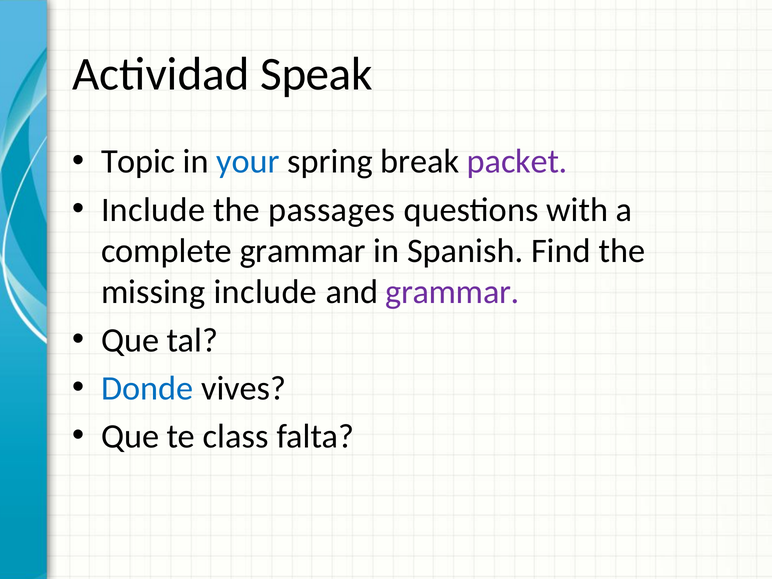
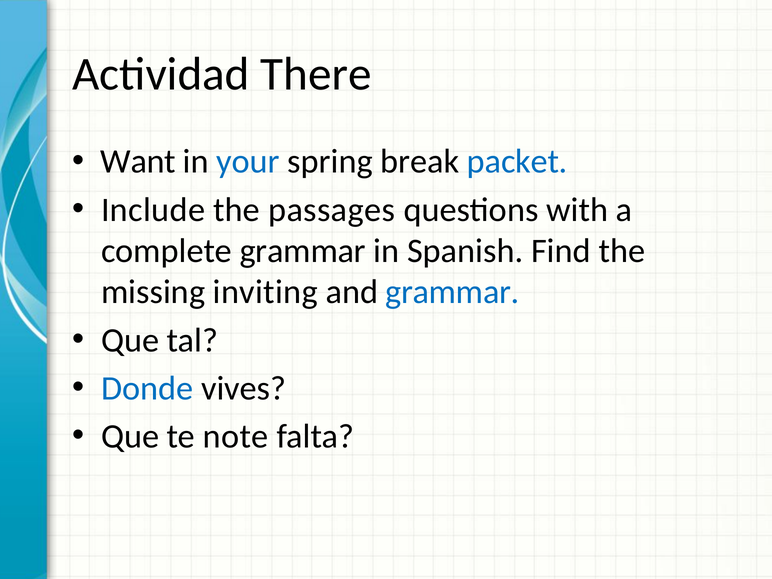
Speak: Speak -> There (316, 74)
Topic: Topic -> Want (138, 162)
packet colour: purple -> blue (517, 162)
missing include: include -> inviting (265, 292)
grammar colour: purple -> blue (452, 292)
class: class -> note (236, 436)
